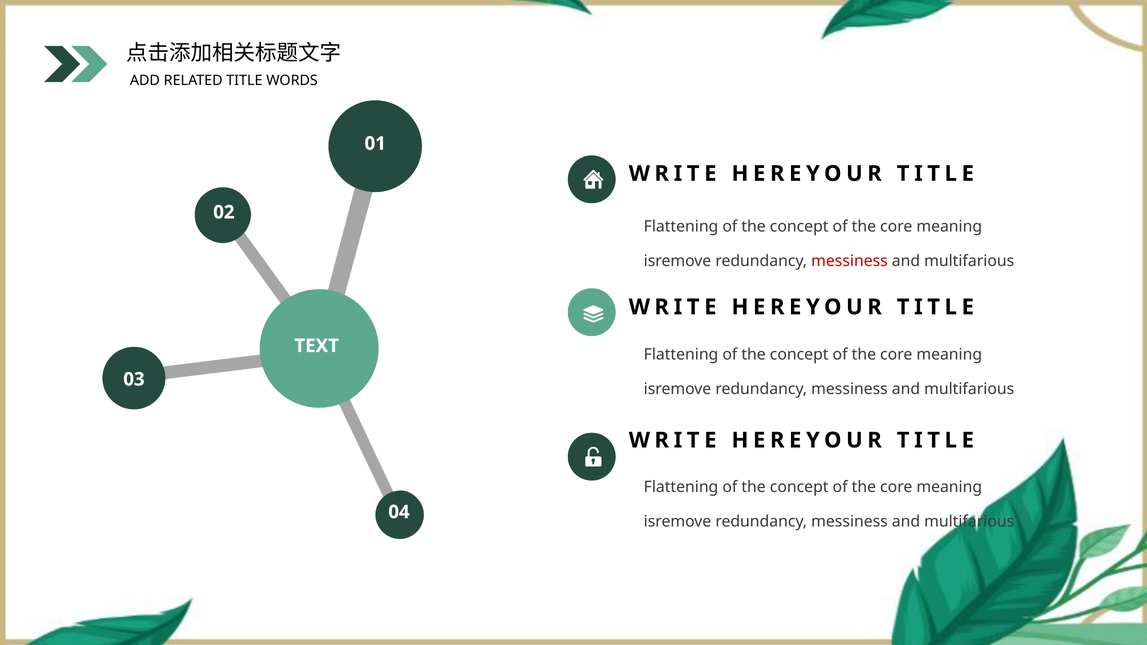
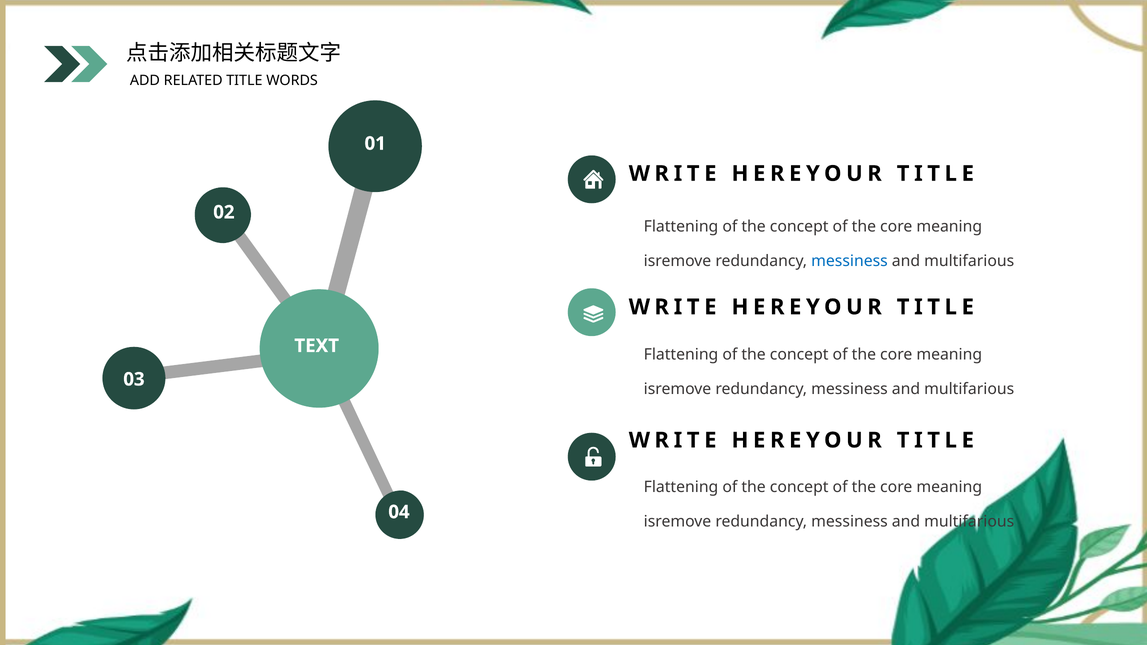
messiness colour: red -> blue (849, 261)
